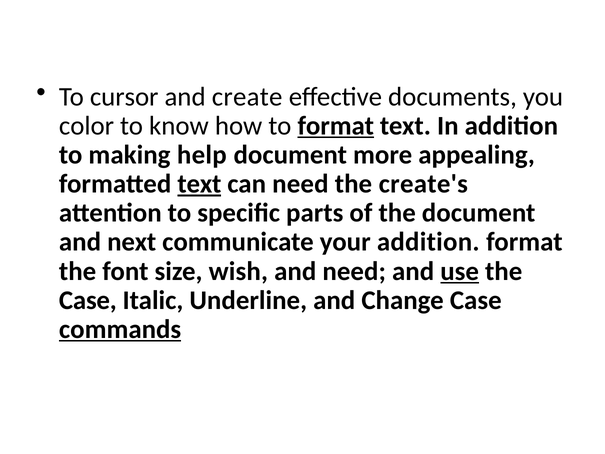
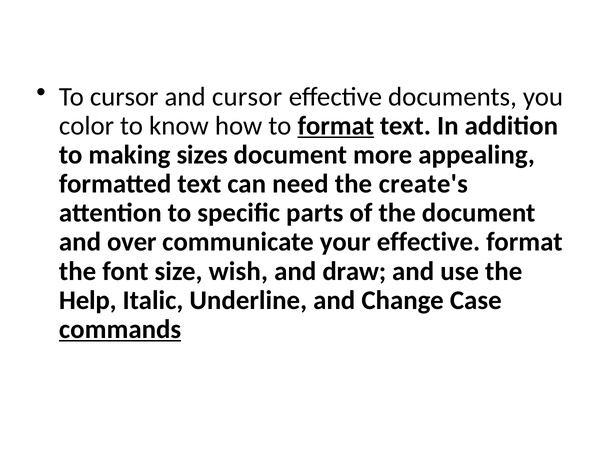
and create: create -> cursor (247, 97)
help: help -> sizes (202, 155)
text underline: present -> none (199, 184)
next: next -> over (132, 242)
your addition: addition -> effective (428, 242)
and need: need -> draw (354, 271)
use underline: present -> none (460, 271)
Case: Case -> Help (88, 300)
